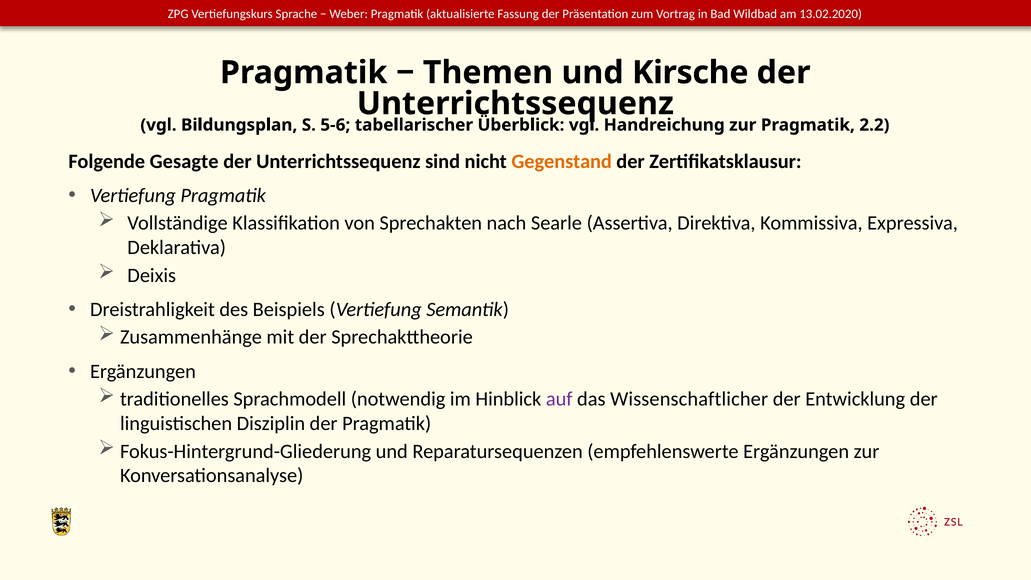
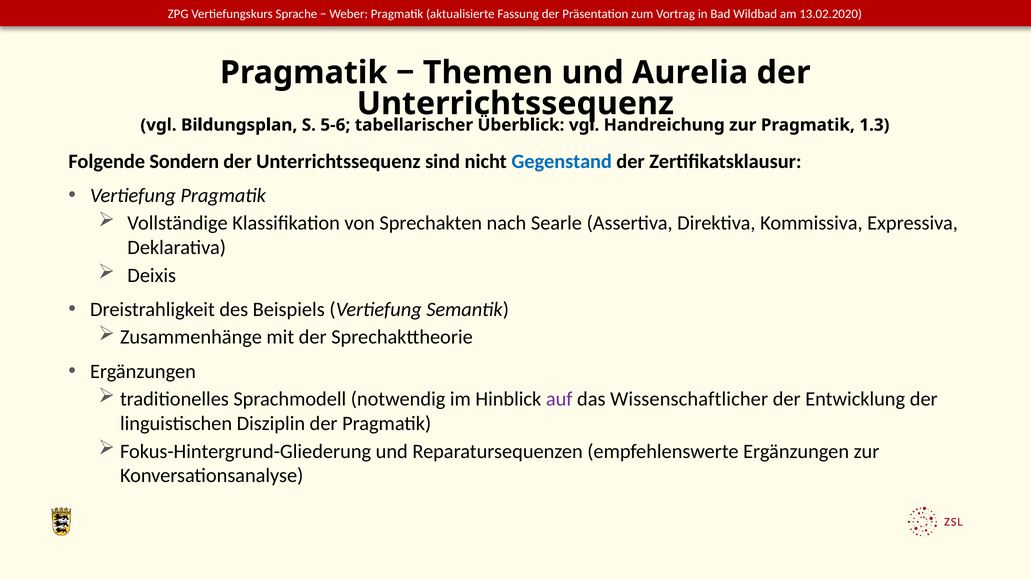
Kirsche: Kirsche -> Aurelia (690, 73)
2.2: 2.2 -> 1.3 (874, 125)
Gesagte: Gesagte -> Sondern (184, 161)
Gegenstand colour: orange -> blue (562, 161)
